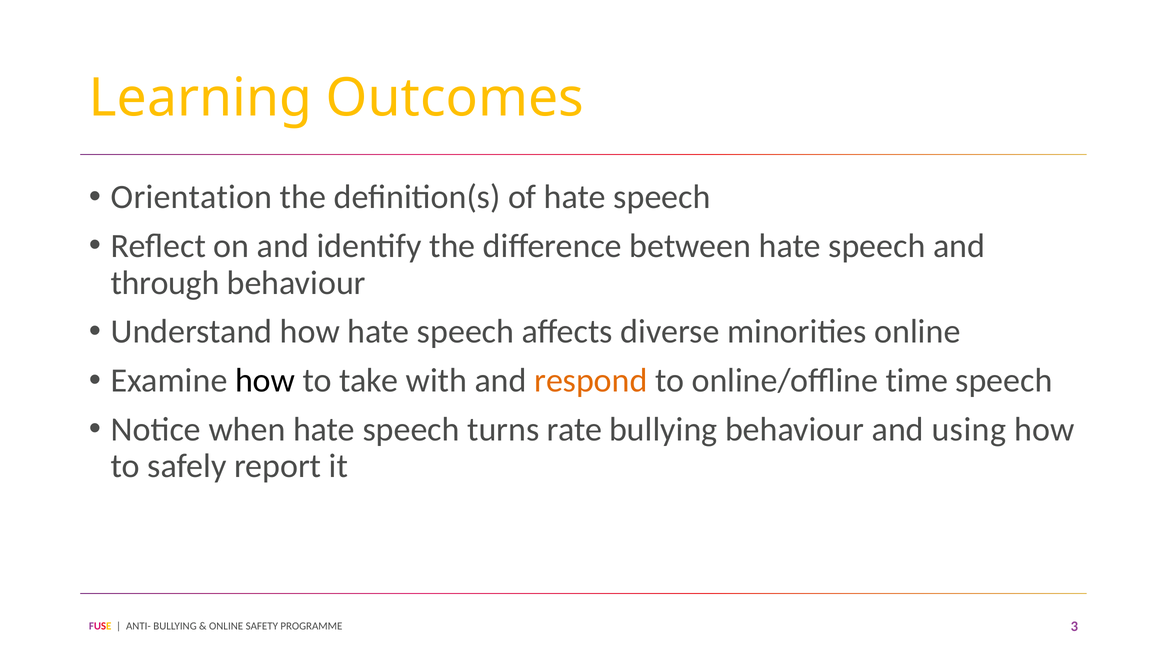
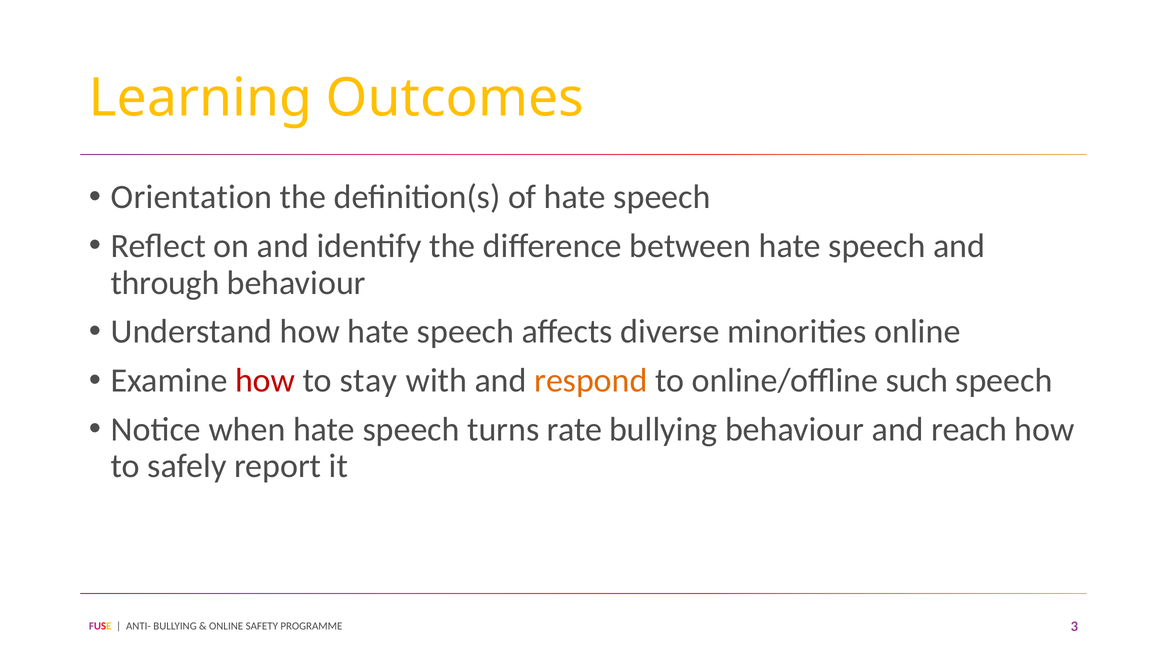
how colour: black -> red (265, 381)
take: take -> stay (369, 381)
time: time -> such (917, 381)
using: using -> reach (969, 430)
